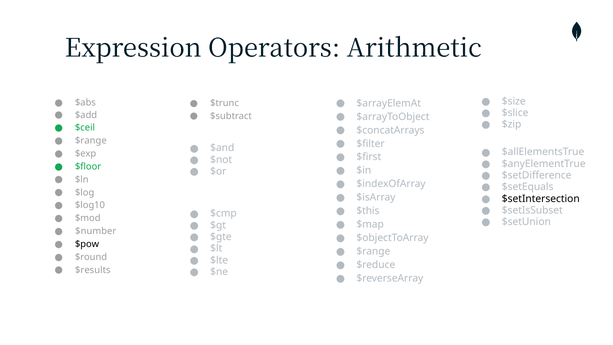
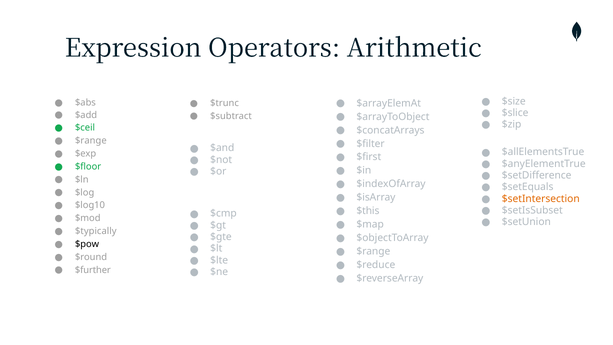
$setIntersection colour: black -> orange (541, 199)
$number: $number -> $typically (96, 231)
$results: $results -> $further (93, 270)
